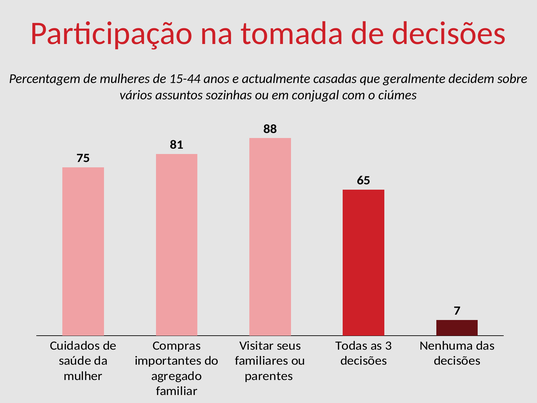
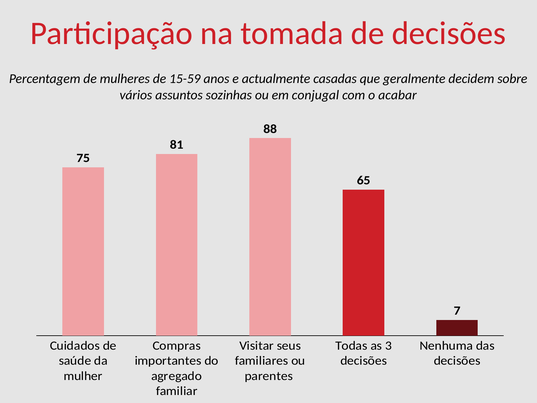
15-44: 15-44 -> 15-59 (185, 79)
ciúmes: ciúmes -> acabar (398, 95)
